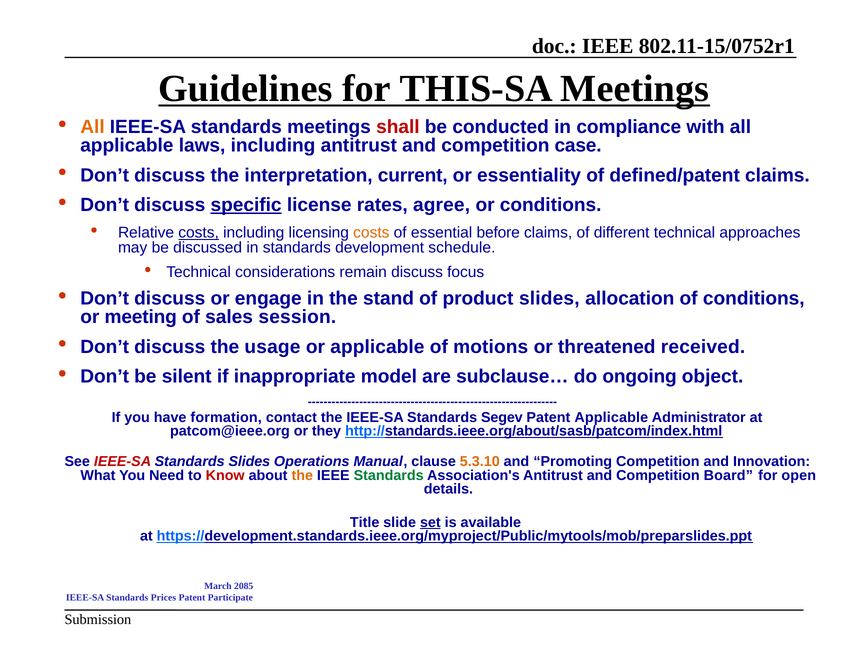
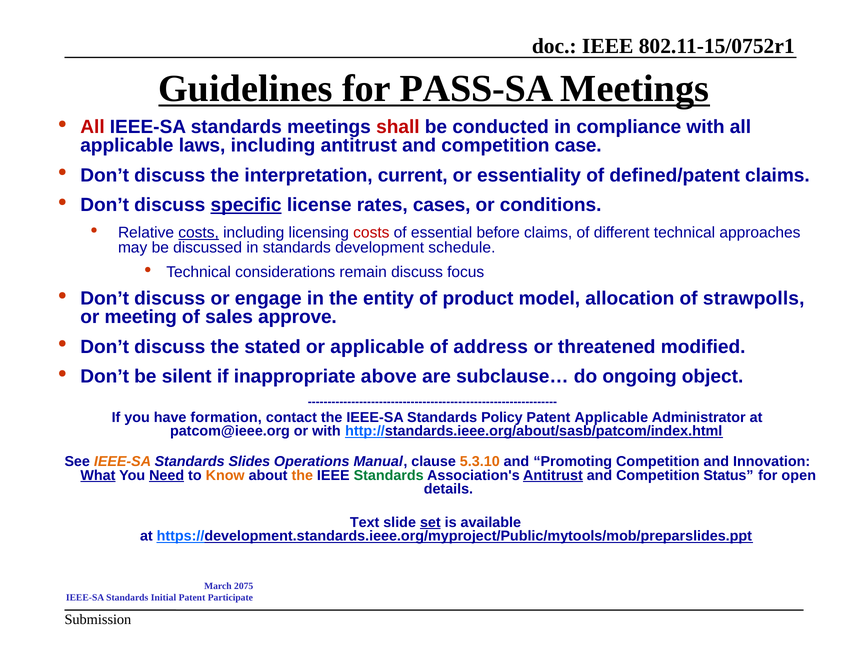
THIS-SA: THIS-SA -> PASS-SA (477, 89)
All colour: orange -> red (93, 127)
agree: agree -> cases (442, 205)
costs colour: orange -> red (371, 233)
stand: stand -> entity (389, 298)
product slides: slides -> model (549, 298)
of conditions: conditions -> strawpolls (754, 298)
session: session -> approve (298, 317)
usage: usage -> stated (273, 347)
motions: motions -> address (491, 347)
received: received -> modified (703, 347)
model: model -> above (389, 376)
Segev: Segev -> Policy (502, 417)
or they: they -> with (326, 431)
IEEE-SA colour: red -> orange (123, 461)
What underline: none -> present (98, 475)
Need underline: none -> present (167, 475)
Know colour: red -> orange (225, 475)
Antitrust underline: none -> present (553, 475)
Board: Board -> Status (728, 475)
Title: Title -> Text (365, 522)
2085: 2085 -> 2075 (244, 586)
Prices: Prices -> Initial (163, 597)
